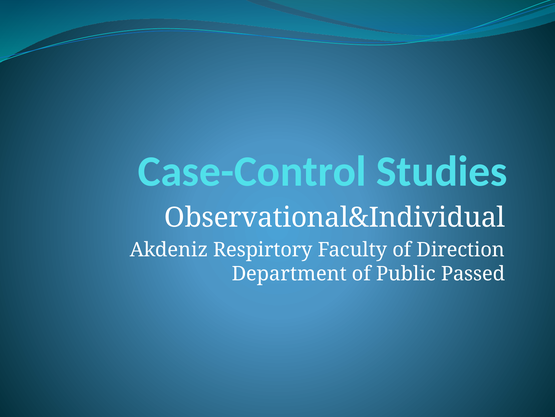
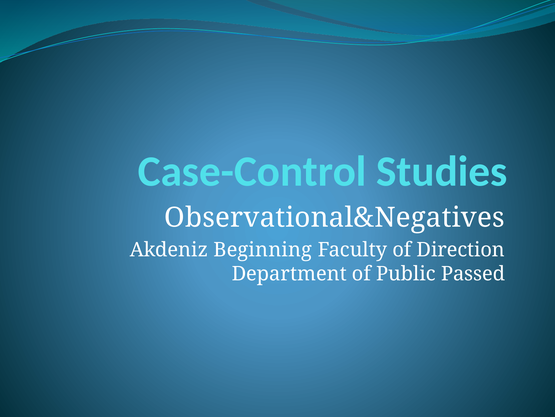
Observational&Individual: Observational&Individual -> Observational&Negatives (335, 217)
Respirtory: Respirtory -> Beginning (263, 249)
